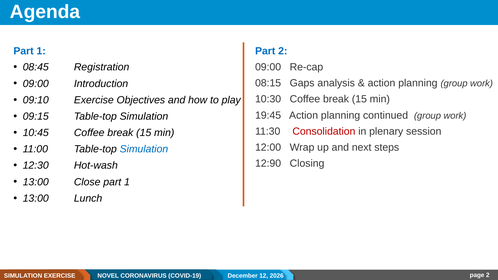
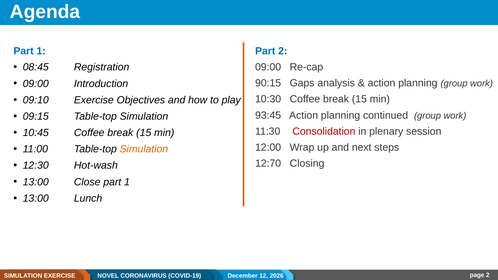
08:15: 08:15 -> 90:15 (268, 83)
19:45: 19:45 -> 93:45 (268, 115)
Simulation colour: blue -> orange (144, 149)
12:90: 12:90 -> 12:70 (268, 164)
